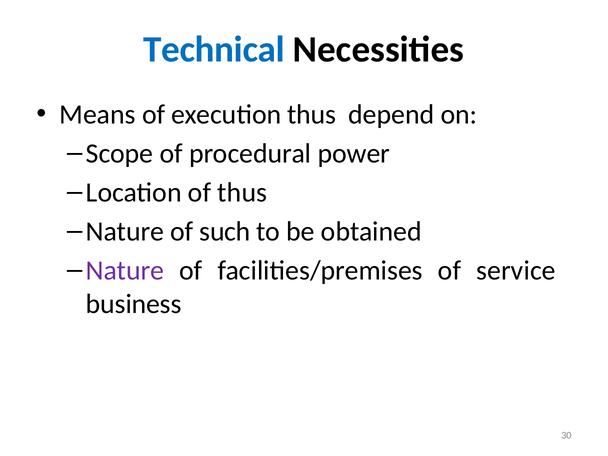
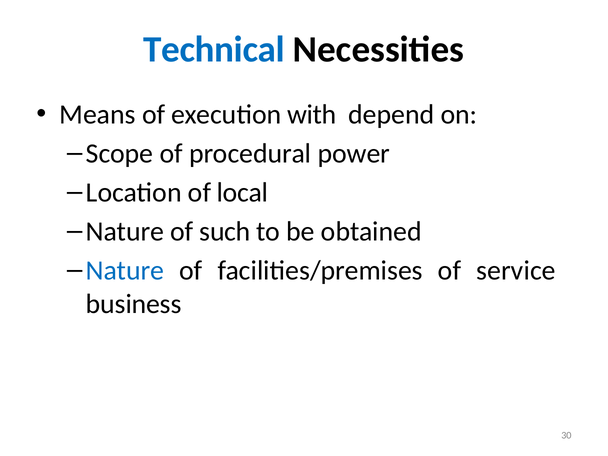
execution thus: thus -> with (312, 115)
of thus: thus -> local (243, 193)
Nature colour: purple -> blue (125, 271)
